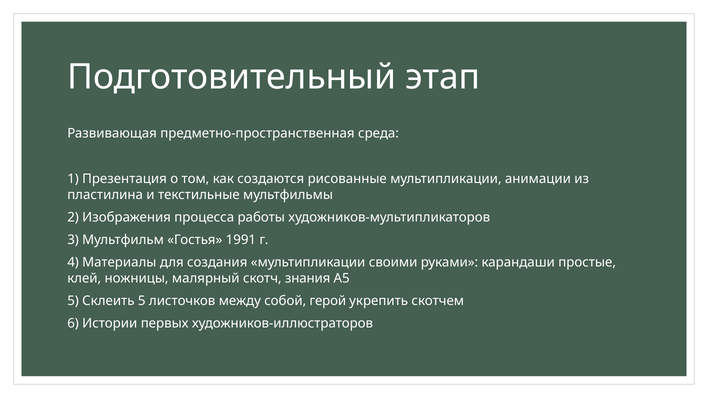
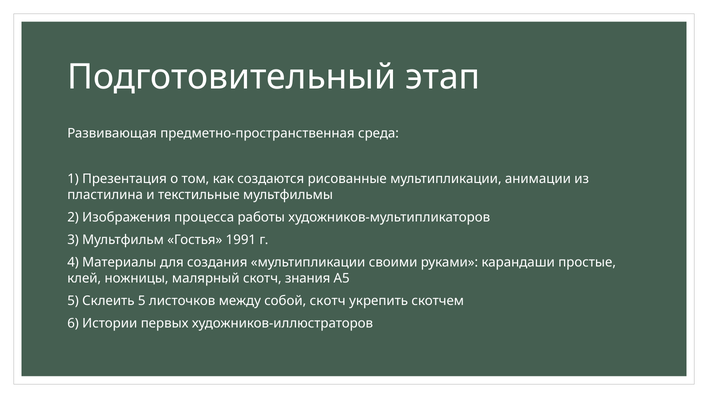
собой герой: герой -> скотч (328, 301)
